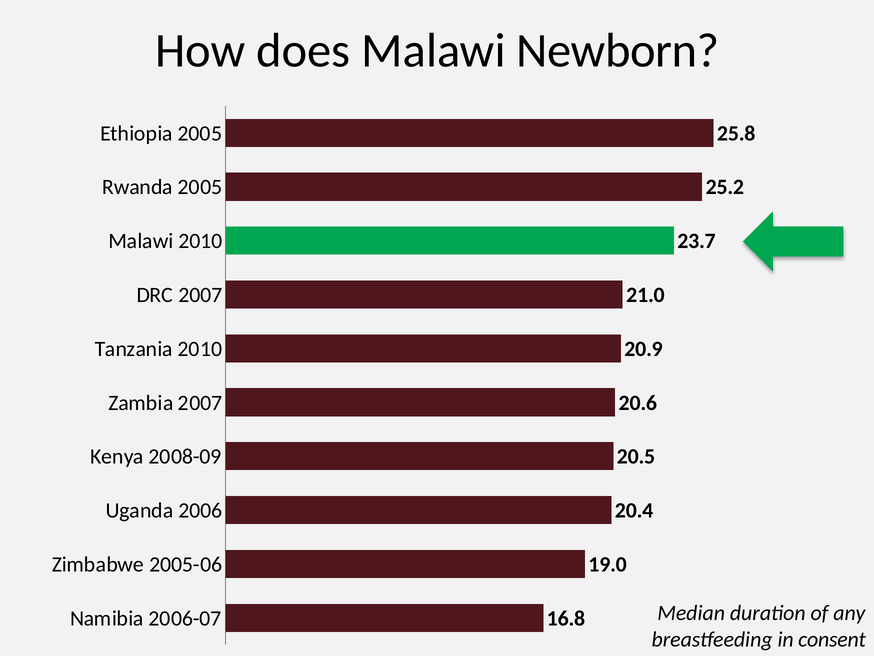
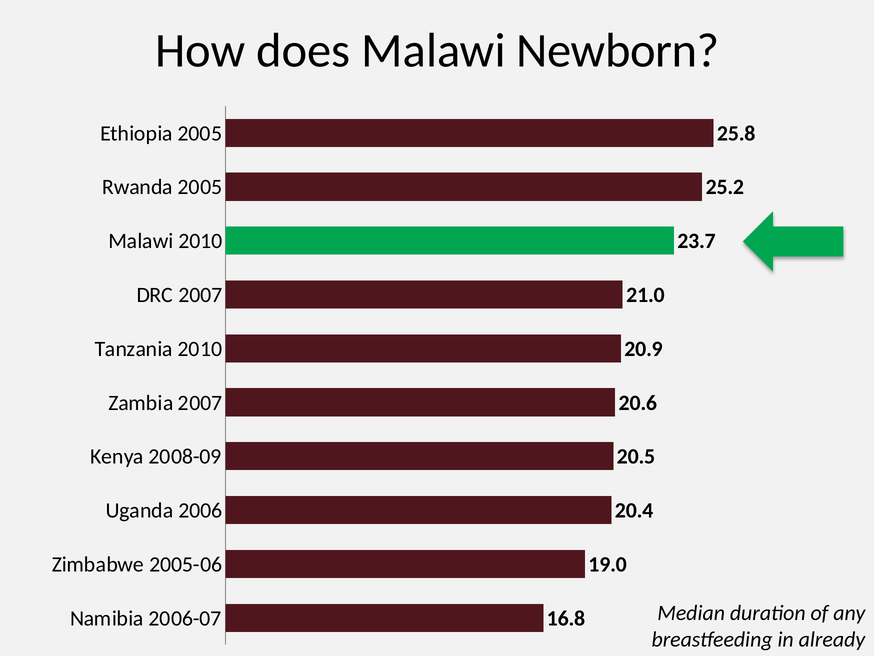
consent: consent -> already (832, 639)
